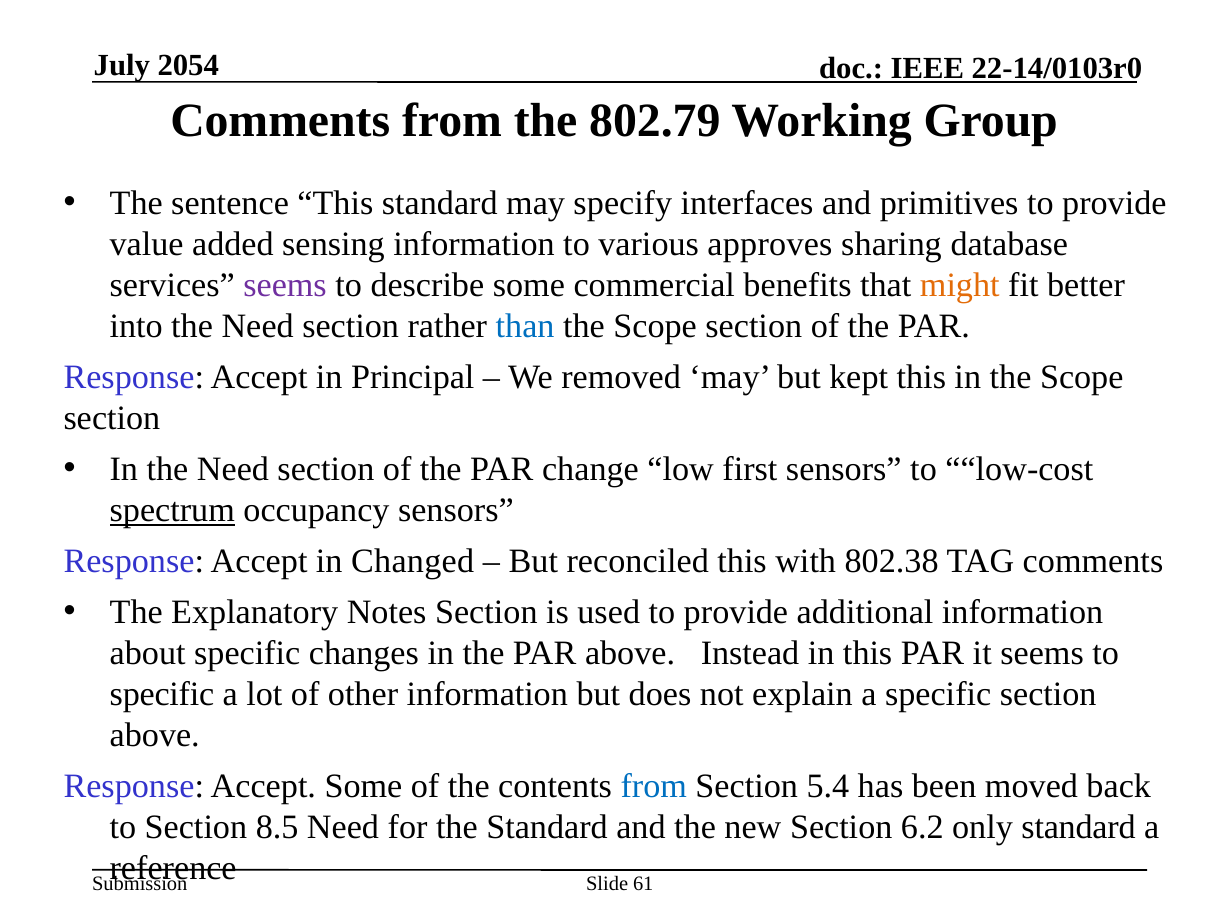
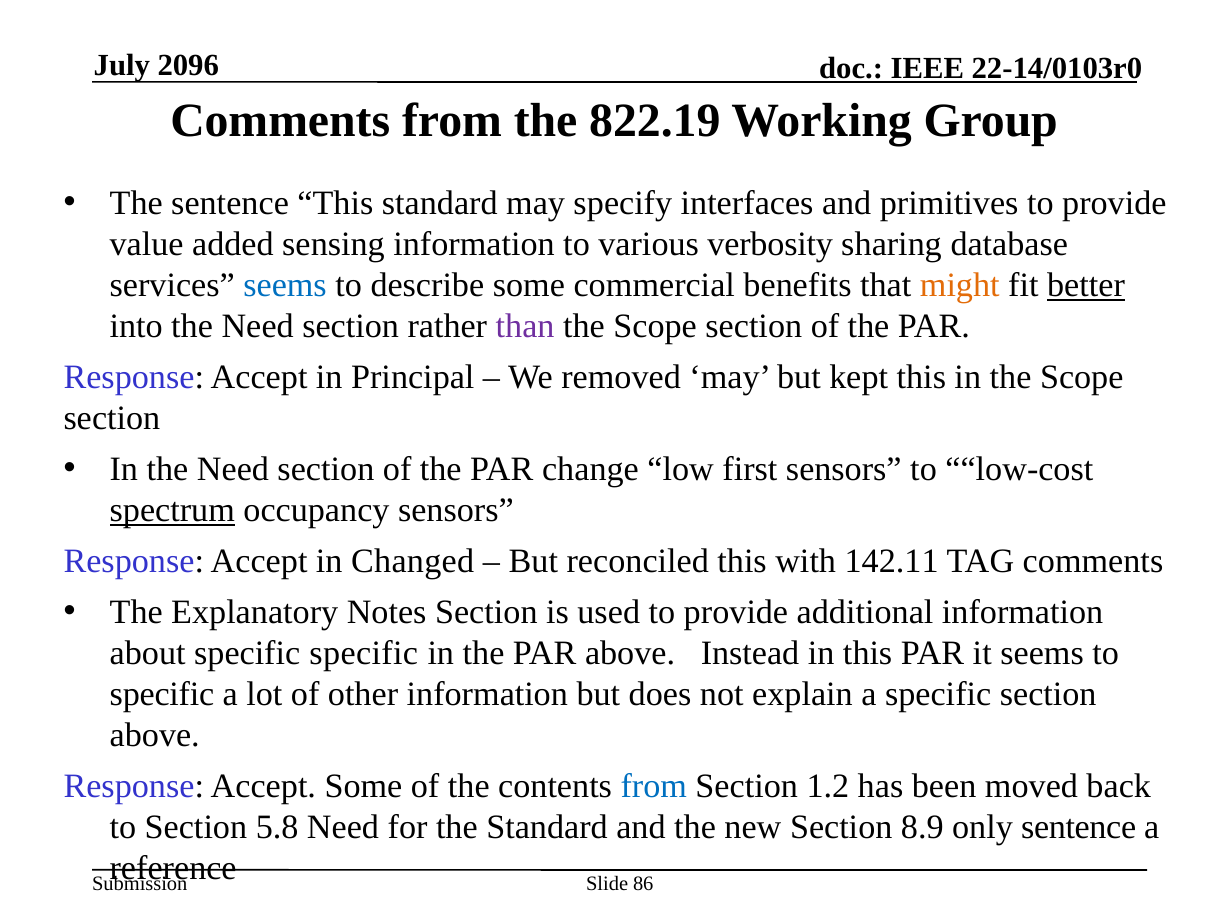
2054: 2054 -> 2096 (188, 65)
802.79: 802.79 -> 822.19 (655, 121)
approves: approves -> verbosity (770, 244)
seems colour: purple -> blue (285, 285)
better underline: none -> present (1086, 285)
than colour: blue -> purple (525, 326)
802.38: 802.38 -> 142.11 (892, 562)
specific changes: changes -> specific (364, 654)
5.4: 5.4 -> 1.2 (828, 787)
8.5: 8.5 -> 5.8 (277, 828)
6.2: 6.2 -> 8.9 (922, 828)
only standard: standard -> sentence (1079, 828)
61: 61 -> 86 (643, 884)
